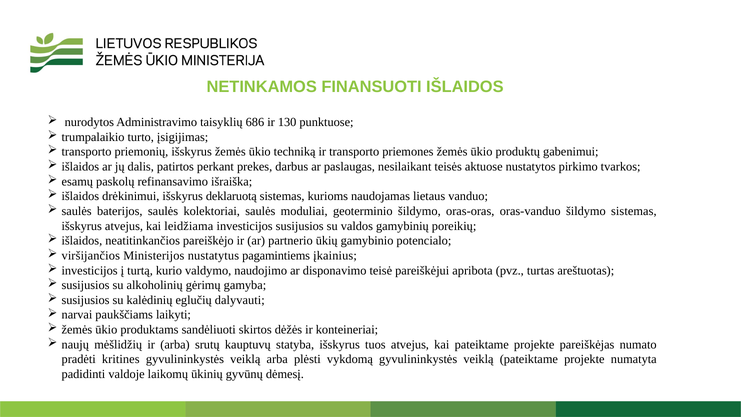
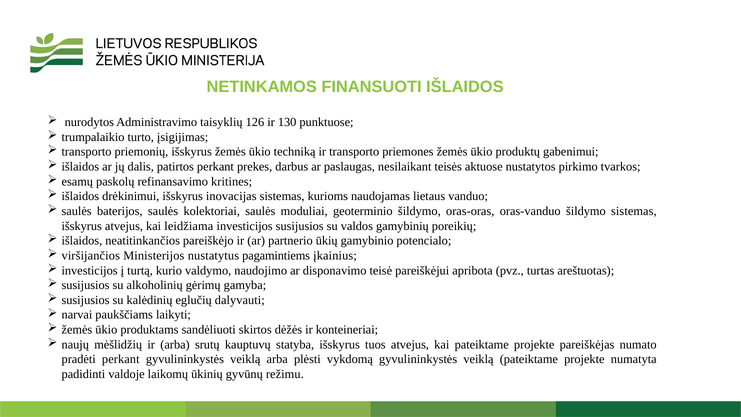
686: 686 -> 126 (255, 122)
išraiška: išraiška -> kritines (232, 181)
deklaruotą: deklaruotą -> inovacijas (231, 196)
pradėti kritines: kritines -> perkant (121, 359)
dėmesį: dėmesį -> režimu (285, 374)
